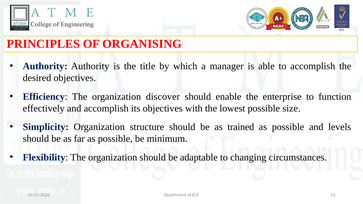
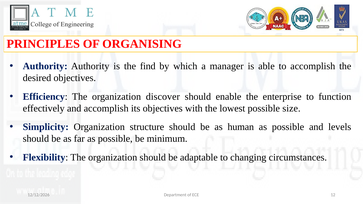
title: title -> find (148, 66)
trained: trained -> human (241, 127)
